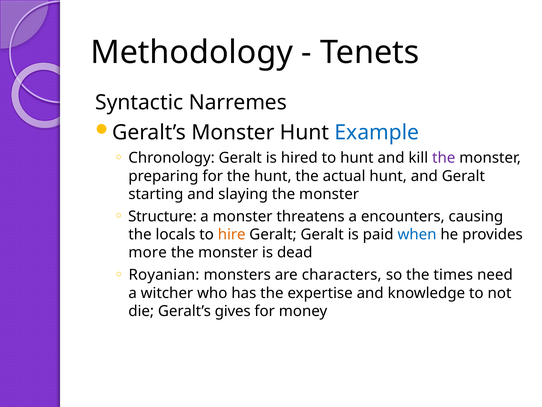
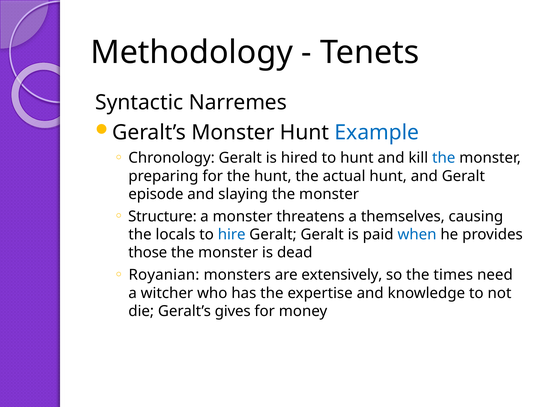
the colour: purple -> blue (444, 158)
starting: starting -> episode (156, 194)
encounters: encounters -> themselves (403, 216)
hire colour: orange -> blue (232, 234)
more: more -> those (148, 252)
characters: characters -> extensively (342, 275)
